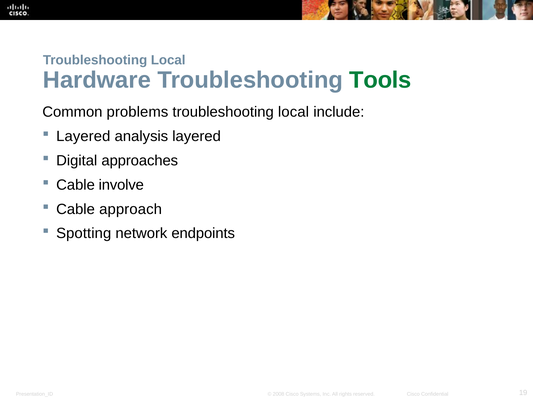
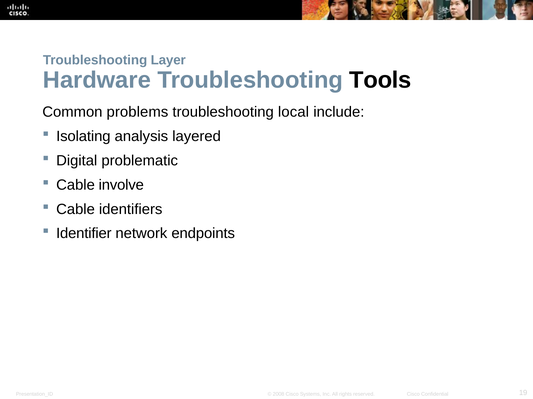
Local: Local -> Layer (168, 60)
Tools colour: green -> black (380, 80)
Layered: Layered -> Isolating (83, 137)
approaches: approaches -> problematic (140, 161)
approach: approach -> identifiers (131, 210)
Spotting: Spotting -> Identifier (84, 234)
